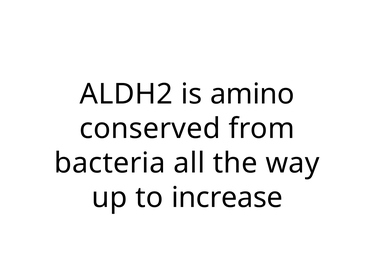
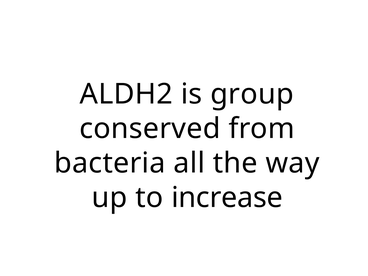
amino: amino -> group (252, 94)
